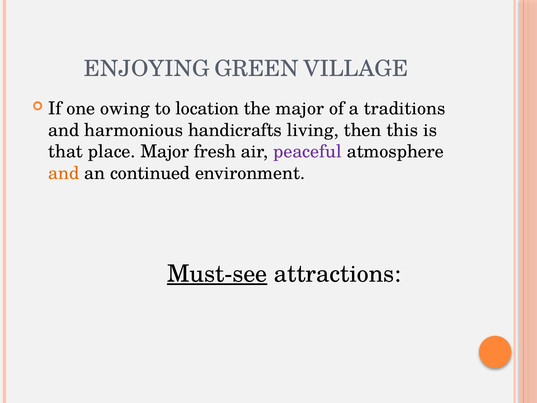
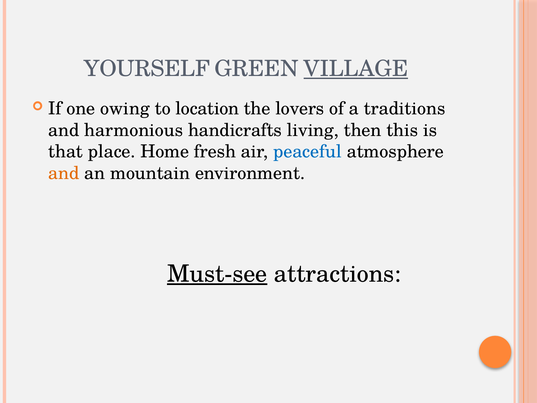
ENJOYING: ENJOYING -> YOURSELF (147, 69)
VILLAGE underline: none -> present (356, 69)
the major: major -> lovers (300, 109)
place Major: Major -> Home (165, 152)
peaceful colour: purple -> blue (307, 152)
continued: continued -> mountain (150, 173)
